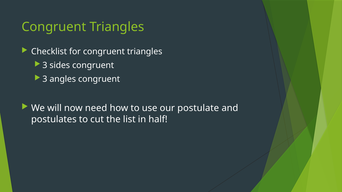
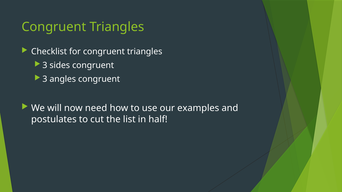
postulate: postulate -> examples (198, 108)
